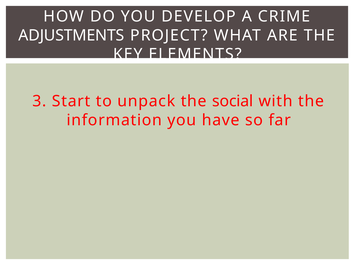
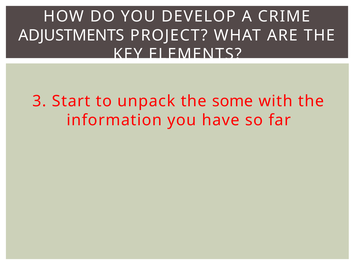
social: social -> some (233, 101)
